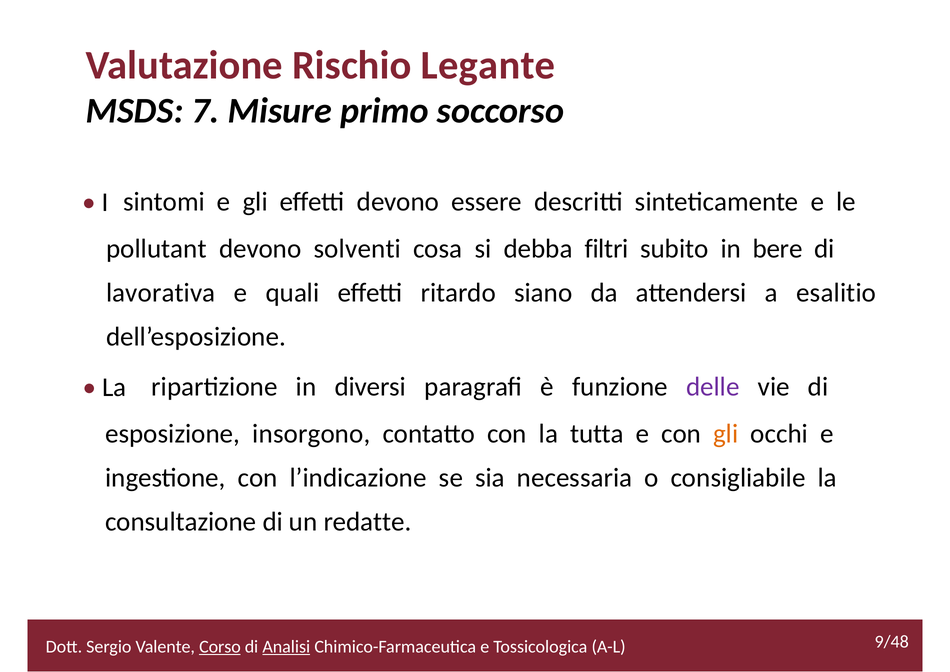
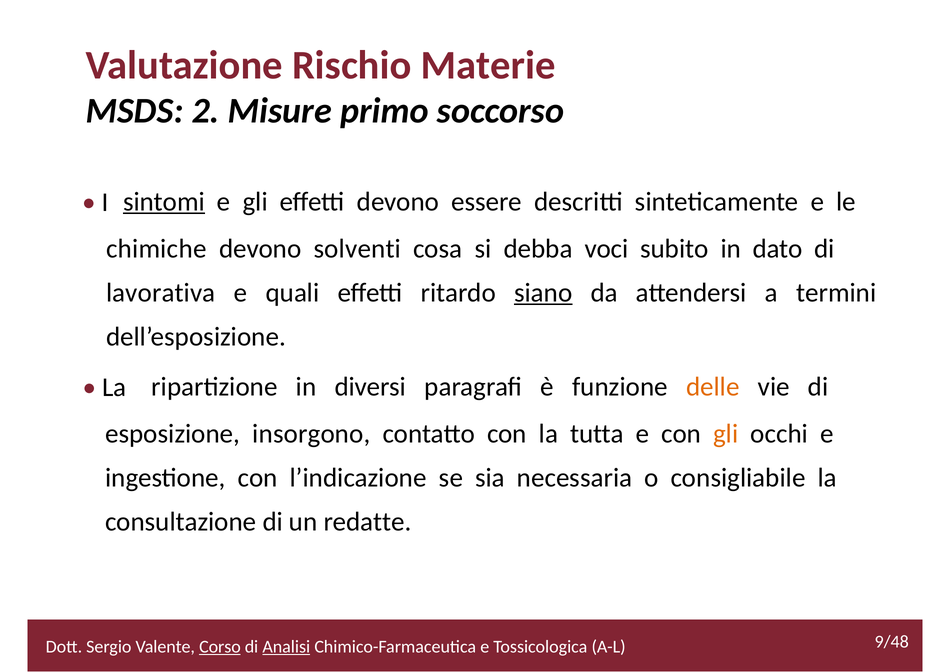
Legante: Legante -> Materie (488, 65)
7: 7 -> 2 (206, 111)
sintomi underline: none -> present (164, 202)
pollutant: pollutant -> chimiche (156, 249)
filtri: filtri -> voci (607, 249)
bere: bere -> dato (778, 249)
siano underline: none -> present (543, 293)
esalitio: esalitio -> termini (836, 293)
delle colour: purple -> orange (713, 387)
